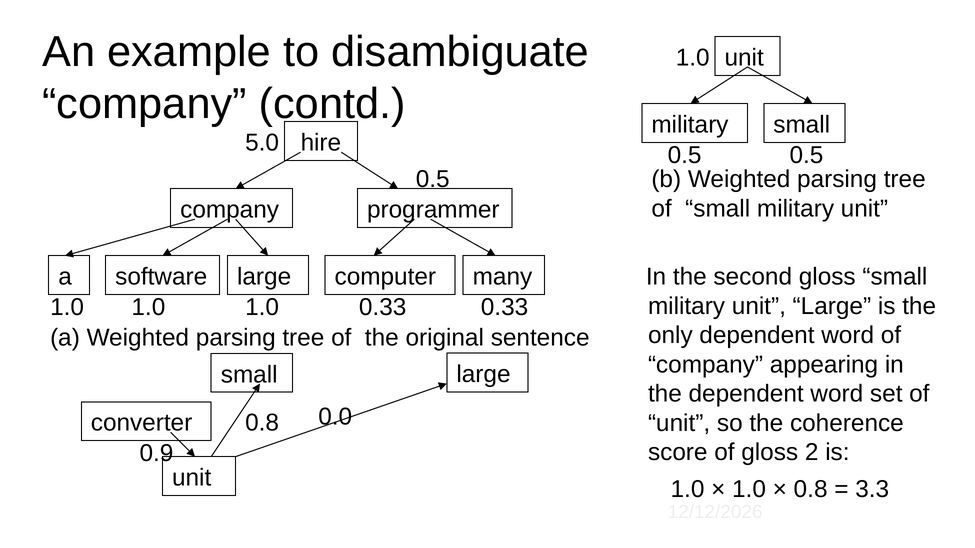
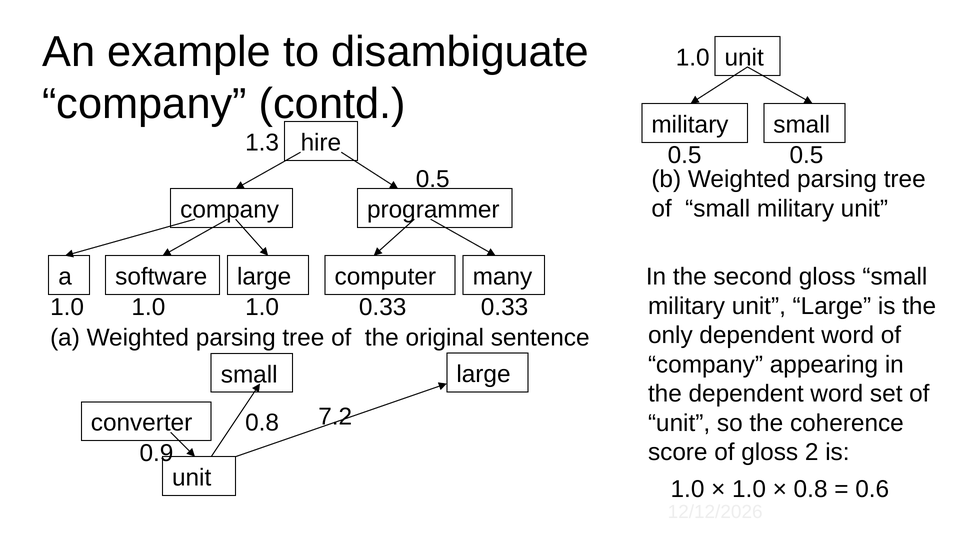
5.0: 5.0 -> 1.3 (262, 143)
0.0: 0.0 -> 7.2 (335, 417)
3.3: 3.3 -> 0.6 (872, 490)
